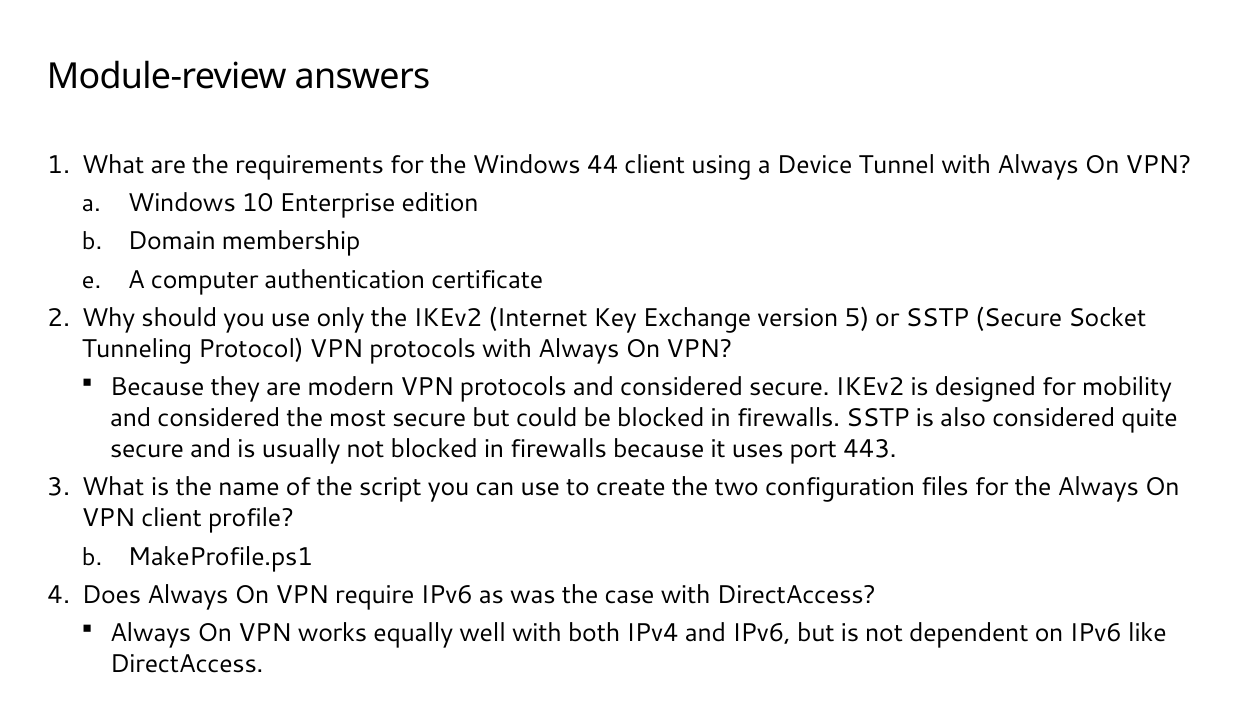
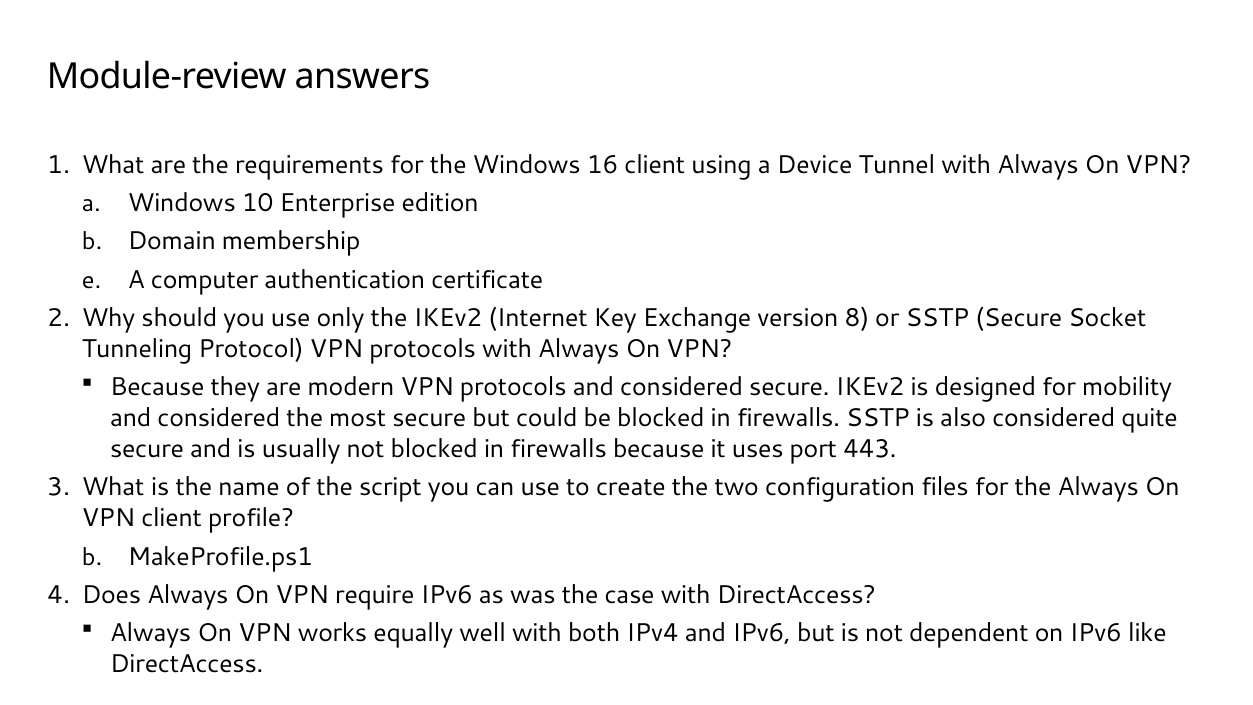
44: 44 -> 16 (603, 165)
5: 5 -> 8 (857, 318)
